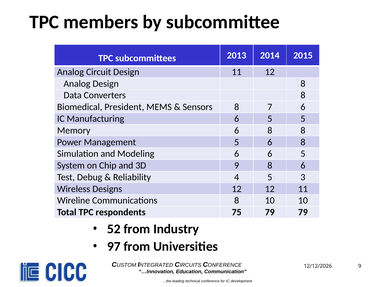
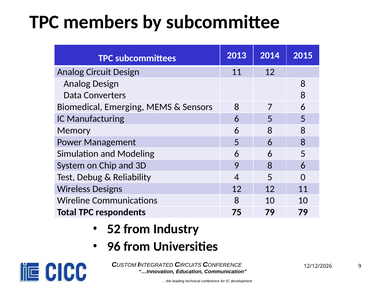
President: President -> Emerging (124, 107)
3: 3 -> 0 (303, 177)
97: 97 -> 96 (114, 247)
